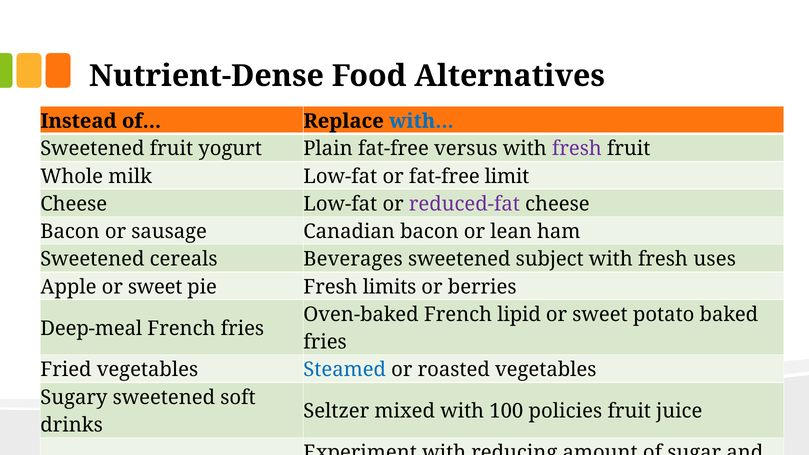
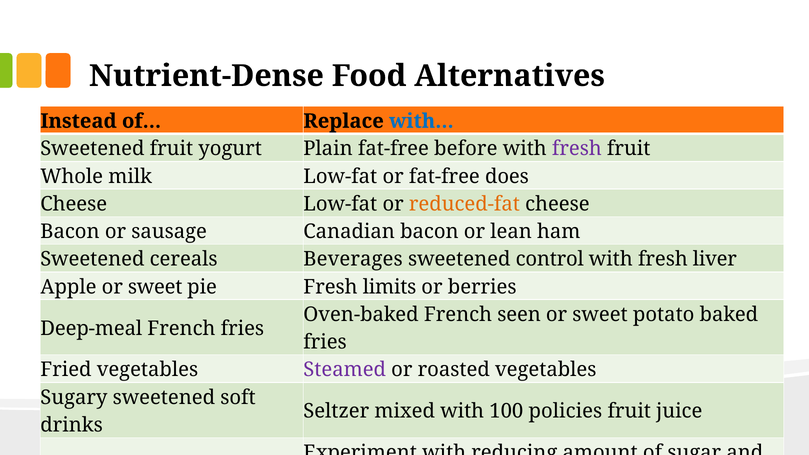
versus: versus -> before (466, 149)
limit: limit -> does (507, 176)
reduced-fat colour: purple -> orange (464, 204)
subject: subject -> control (550, 259)
uses: uses -> liver (715, 259)
lipid: lipid -> seen (519, 315)
Steamed colour: blue -> purple (345, 370)
